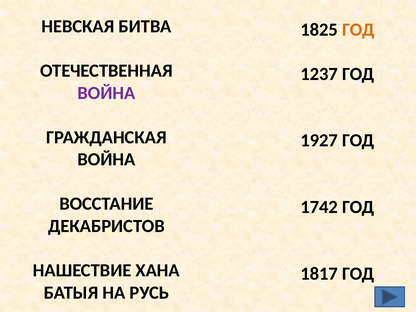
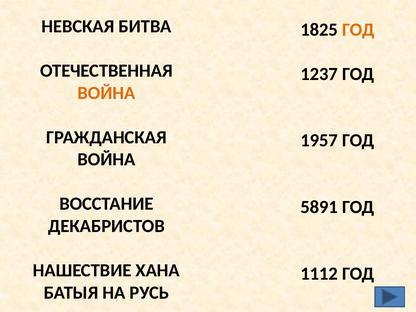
ВОЙНА colour: purple -> orange (106, 93)
1927: 1927 -> 1957 (319, 141)
1742: 1742 -> 5891 (319, 207)
1817: 1817 -> 1112 (319, 274)
